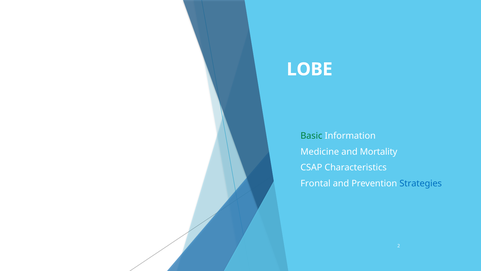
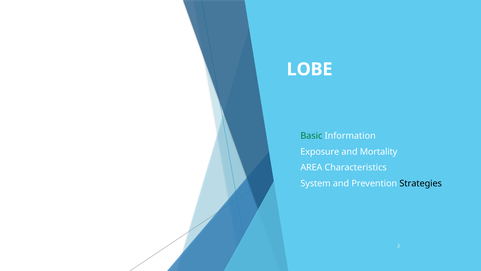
Medicine: Medicine -> Exposure (320, 151)
CSAP: CSAP -> AREA (311, 167)
Frontal: Frontal -> System (316, 183)
Strategies colour: blue -> black (421, 183)
